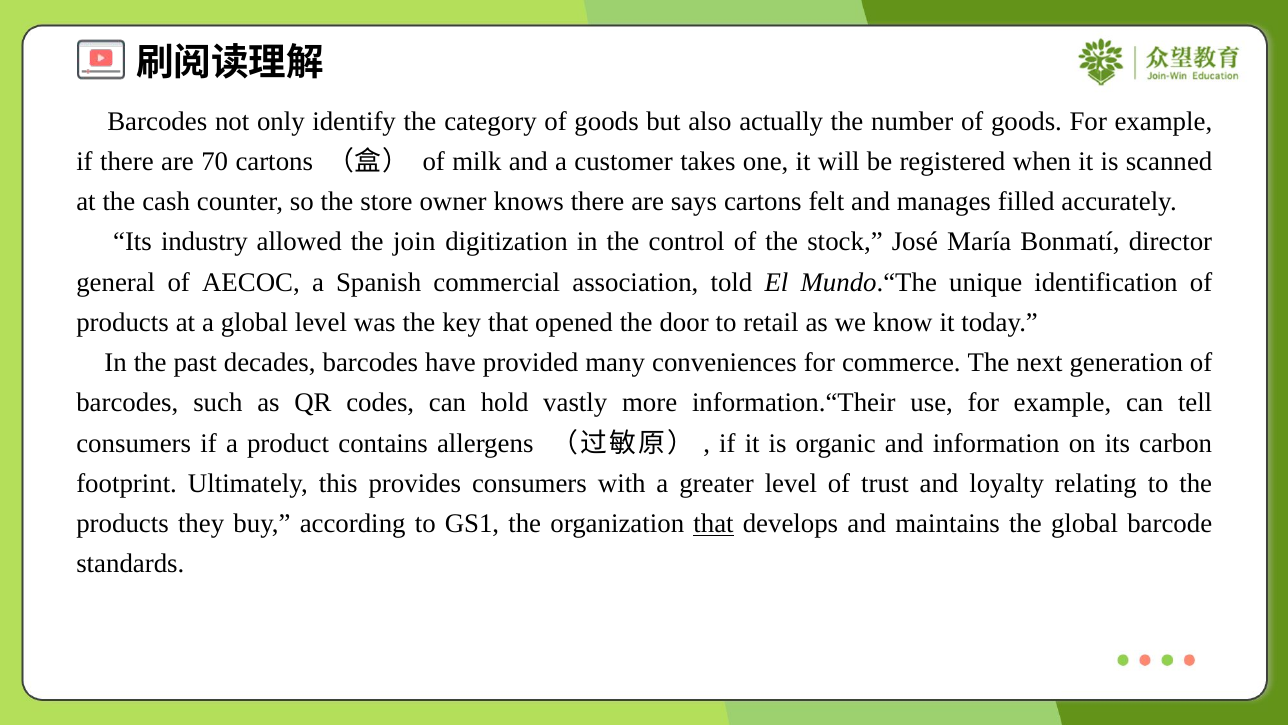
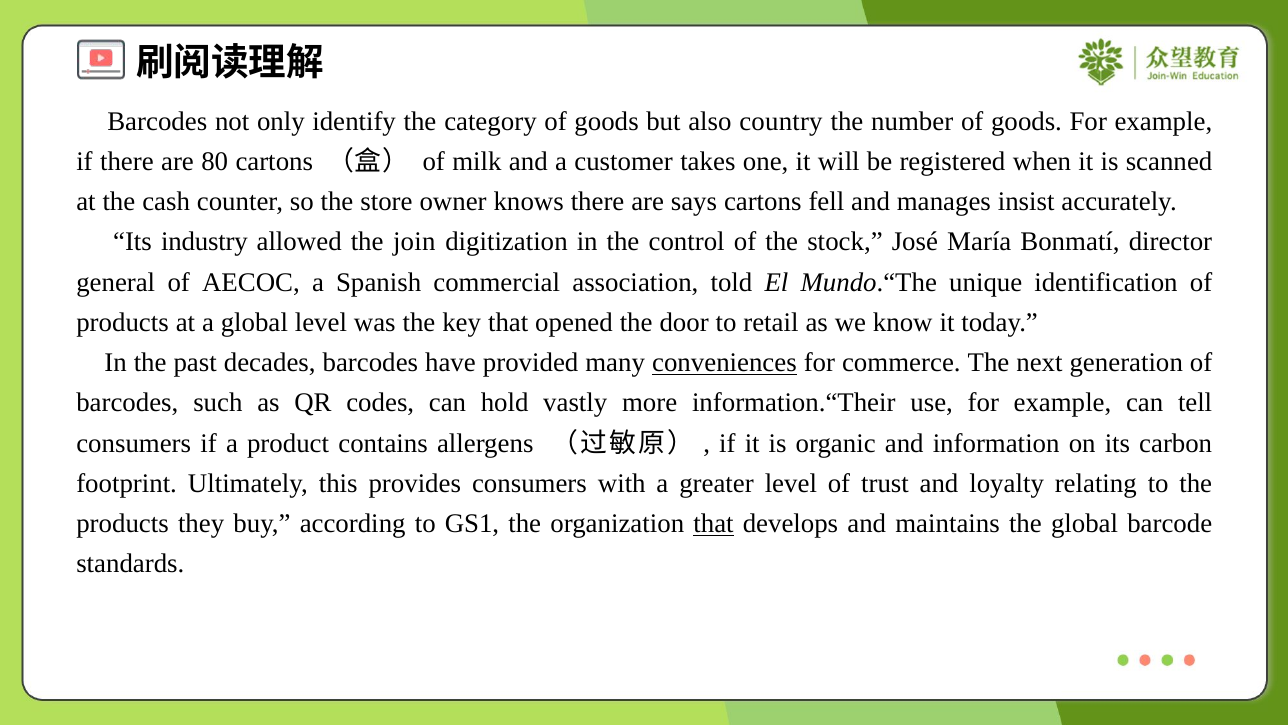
actually: actually -> country (781, 121)
70: 70 -> 80 (215, 161)
felt: felt -> fell (826, 202)
filled: filled -> insist (1026, 202)
conveniences underline: none -> present (724, 363)
